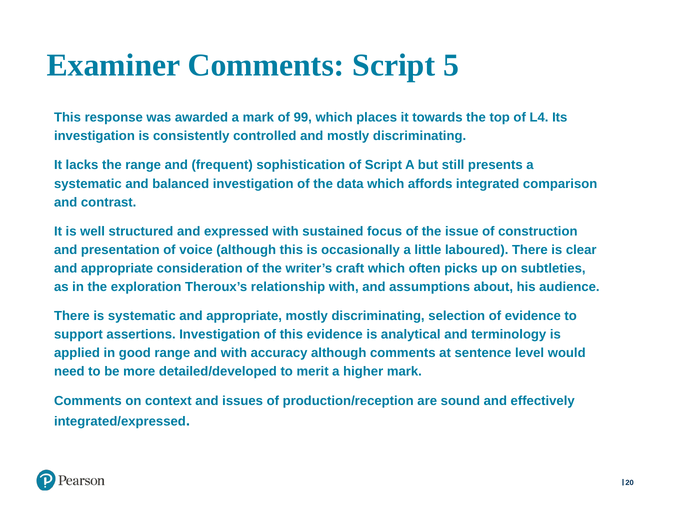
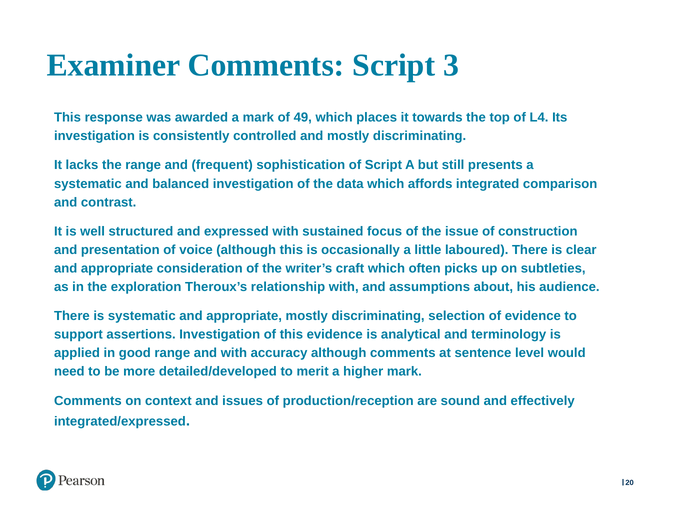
5: 5 -> 3 (451, 65)
99: 99 -> 49 (303, 117)
